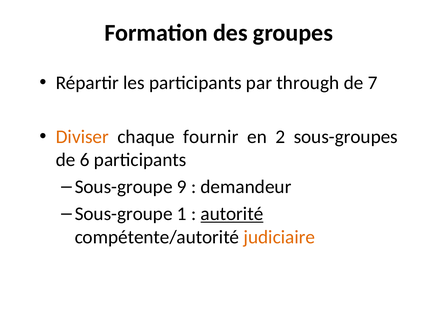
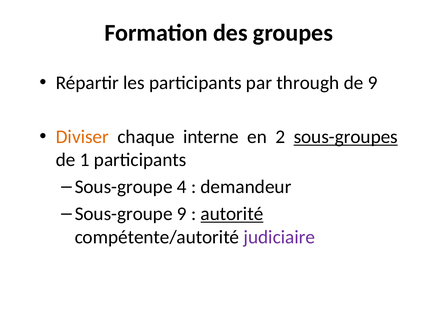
de 7: 7 -> 9 (373, 83)
fournir: fournir -> interne (211, 137)
sous-groupes underline: none -> present (346, 137)
6: 6 -> 1 (85, 160)
9: 9 -> 4 (182, 187)
Sous-groupe 1: 1 -> 9 (182, 214)
judiciaire colour: orange -> purple (279, 237)
